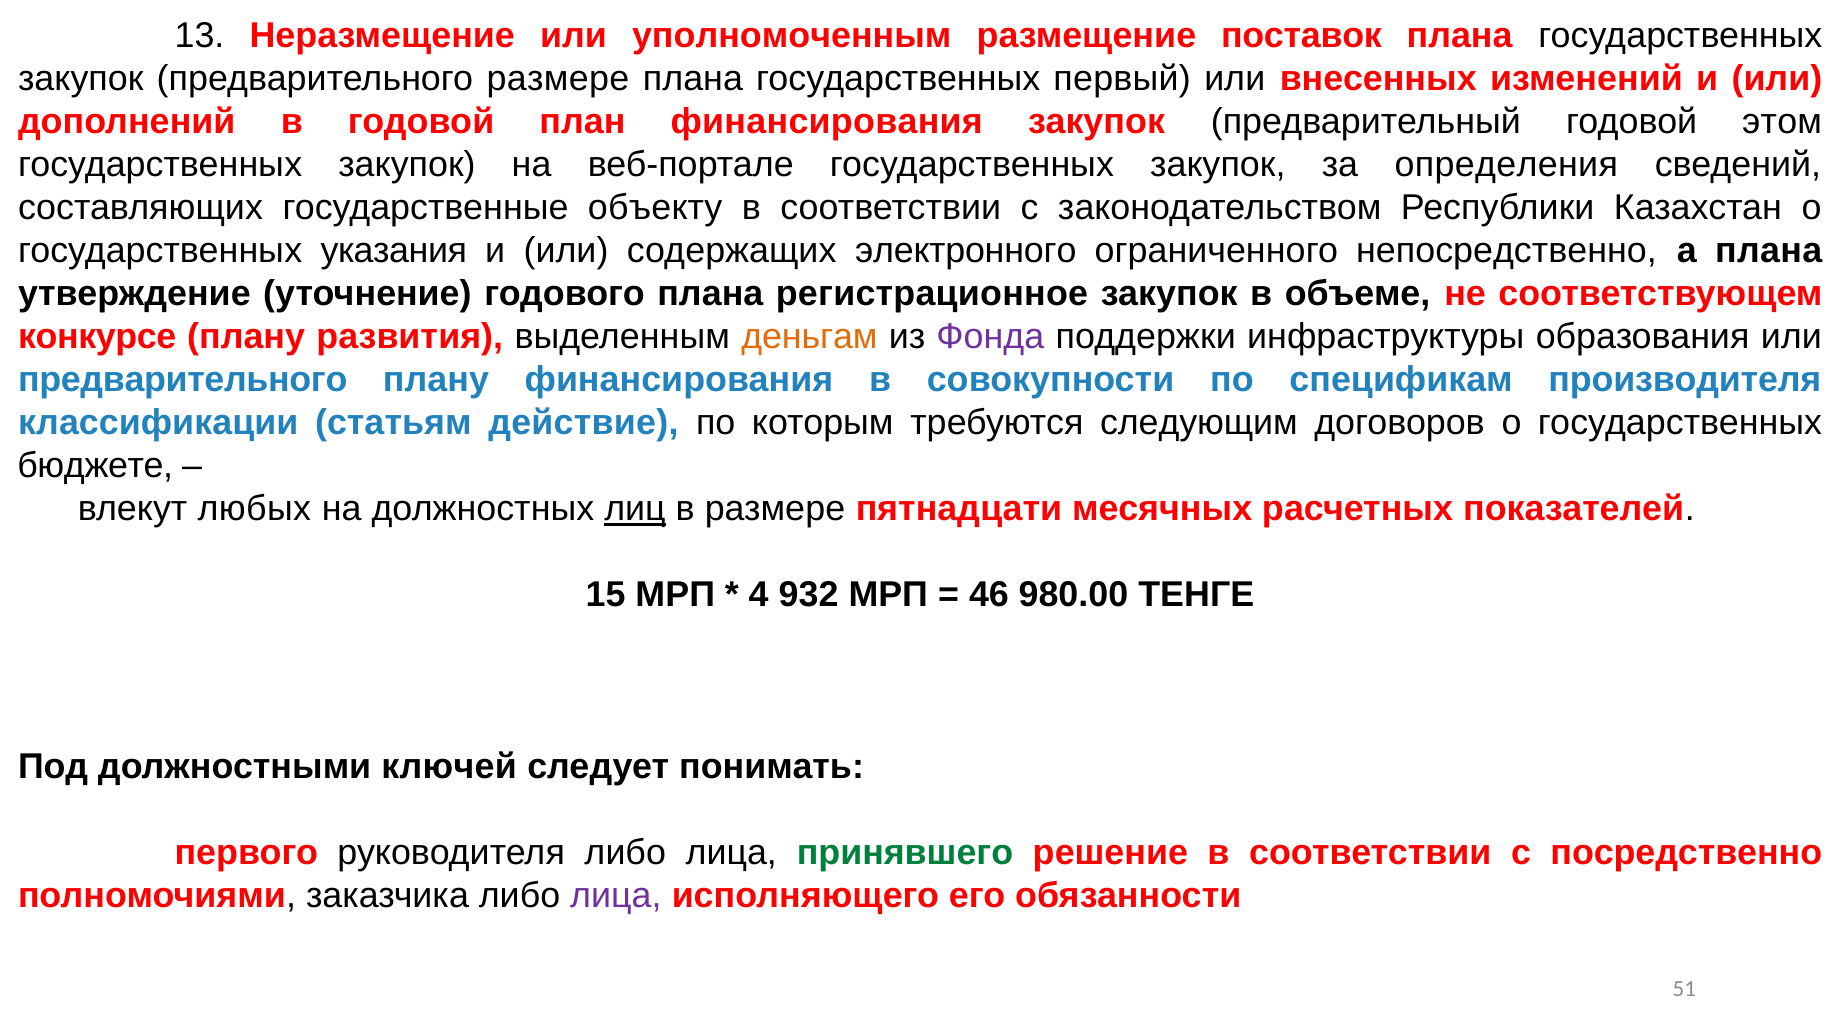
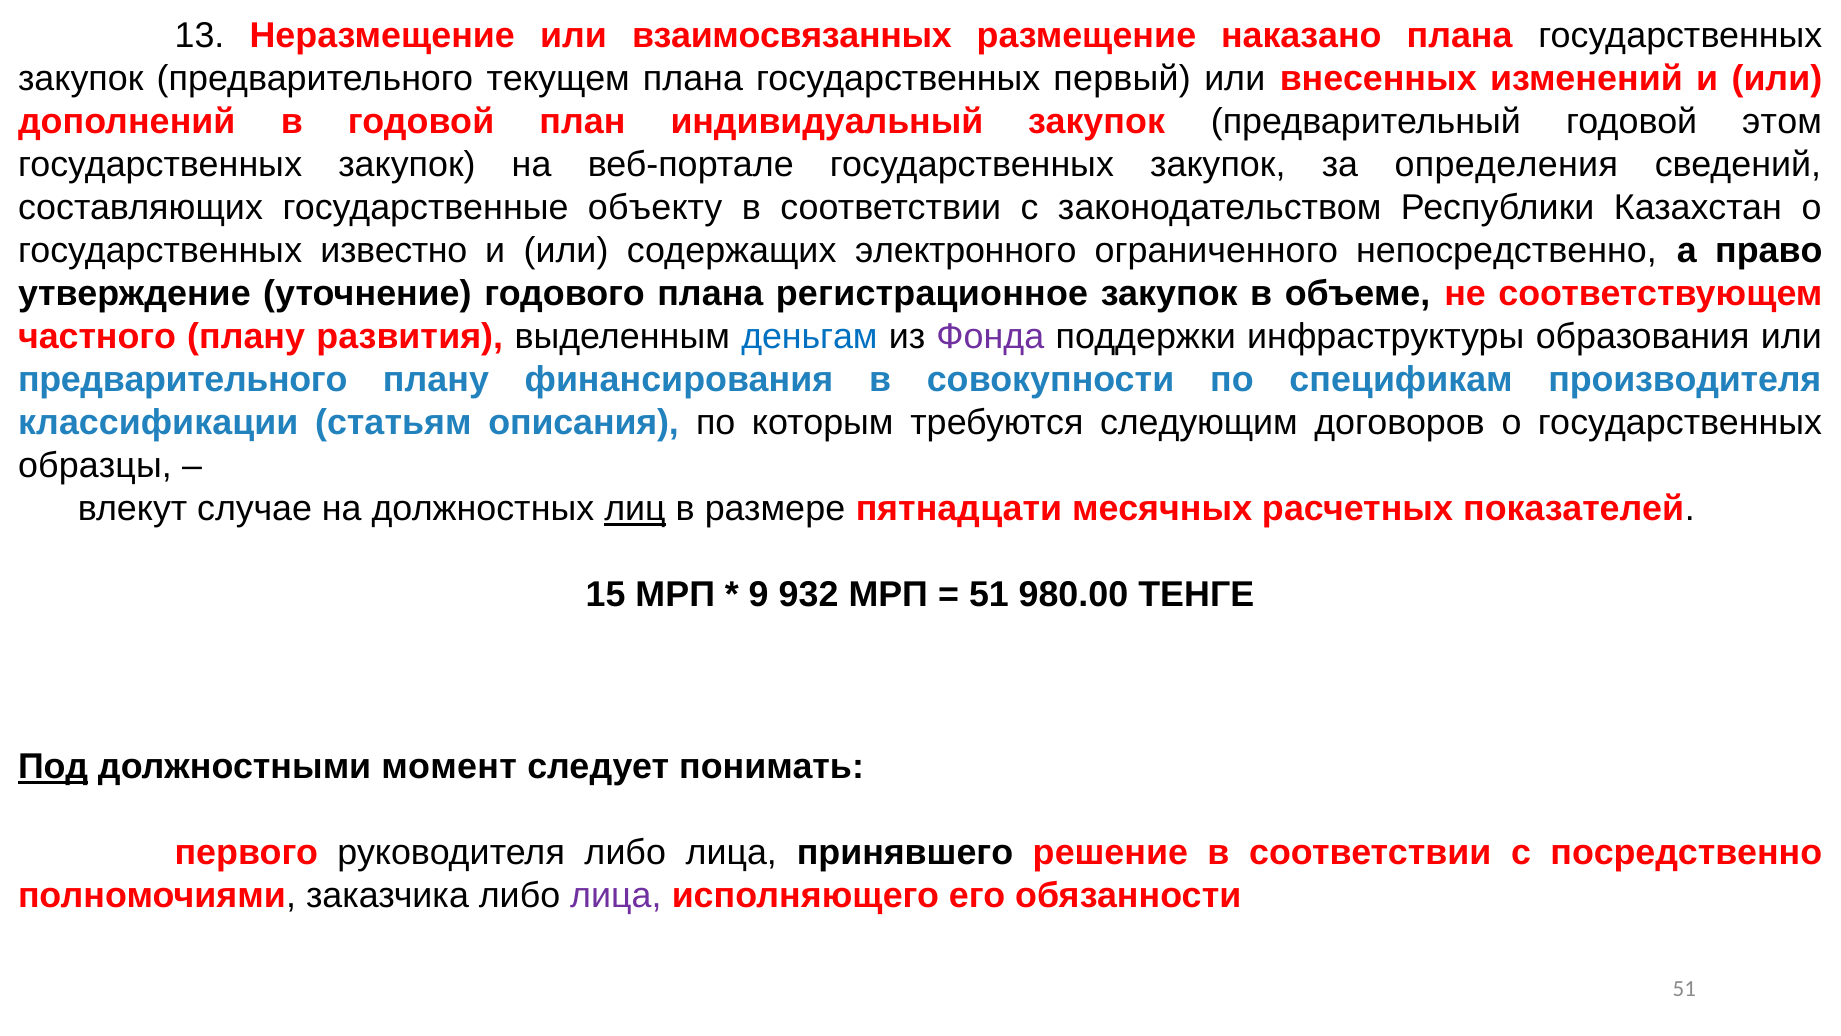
уполномоченным: уполномоченным -> взаимосвязанных (792, 36)
поставок: поставок -> наказано (1301, 36)
предварительного размере: размере -> текущем (558, 79)
план финансирования: финансирования -> индивидуальный (827, 122)
указания: указания -> известно (394, 251)
а плана: плана -> право (1769, 251)
конкурсе: конкурсе -> частного (97, 337)
деньгам colour: orange -> blue (809, 337)
действие: действие -> описания (584, 423)
бюджете: бюджете -> образцы (95, 466)
любых: любых -> случае (255, 509)
4: 4 -> 9 (759, 595)
46: 46 -> 51 (989, 595)
Под underline: none -> present (53, 767)
ключей: ключей -> момент (449, 767)
принявшего colour: green -> black (905, 853)
